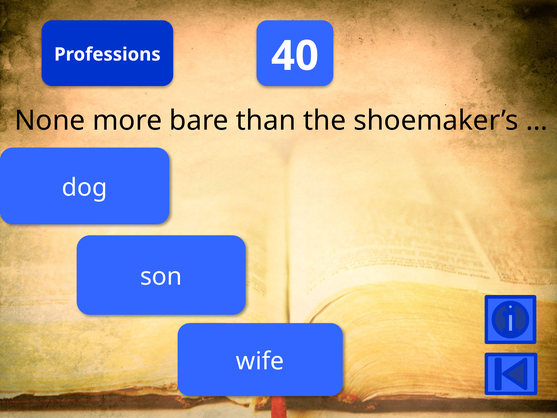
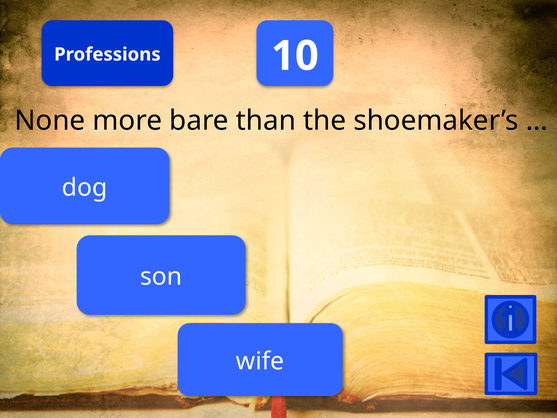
40: 40 -> 10 (295, 56)
